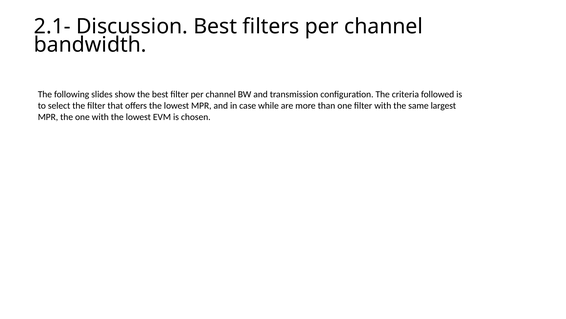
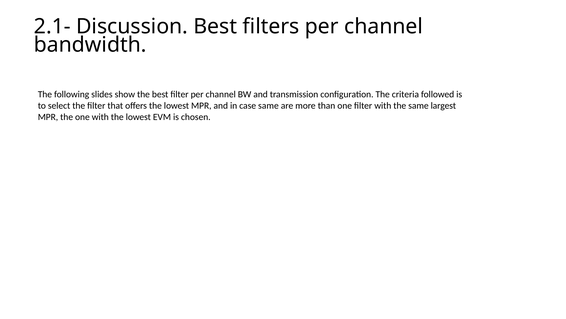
case while: while -> same (268, 106)
